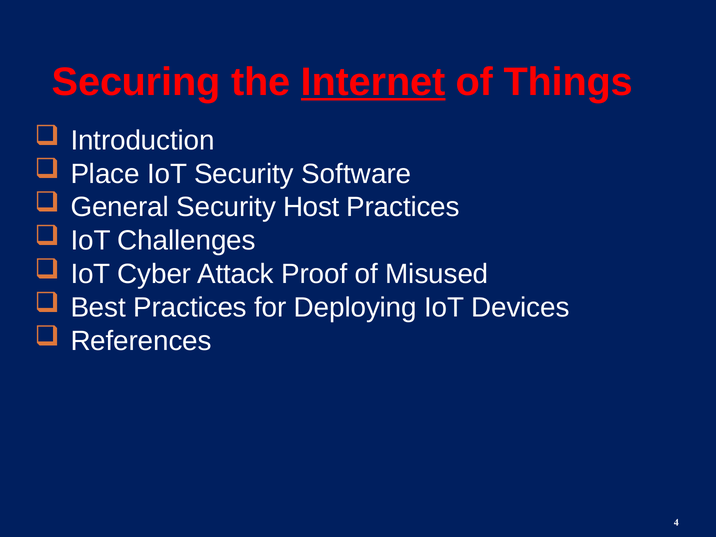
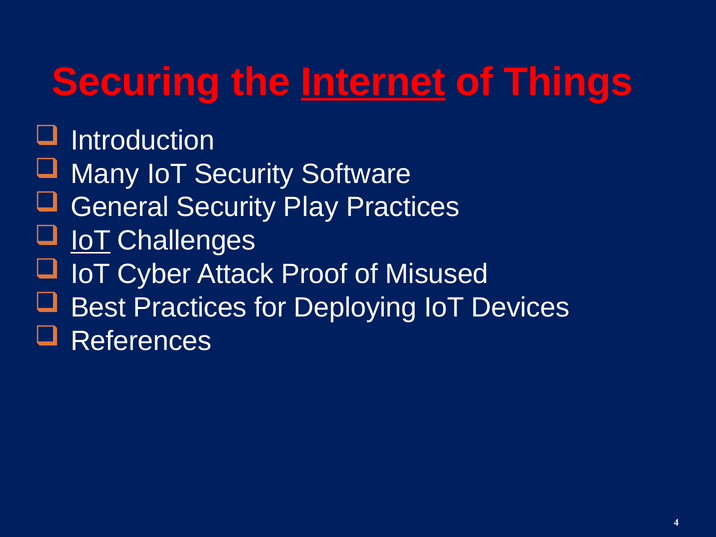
Place: Place -> Many (105, 174)
Host: Host -> Play (311, 207)
IoT underline: none -> present (91, 241)
